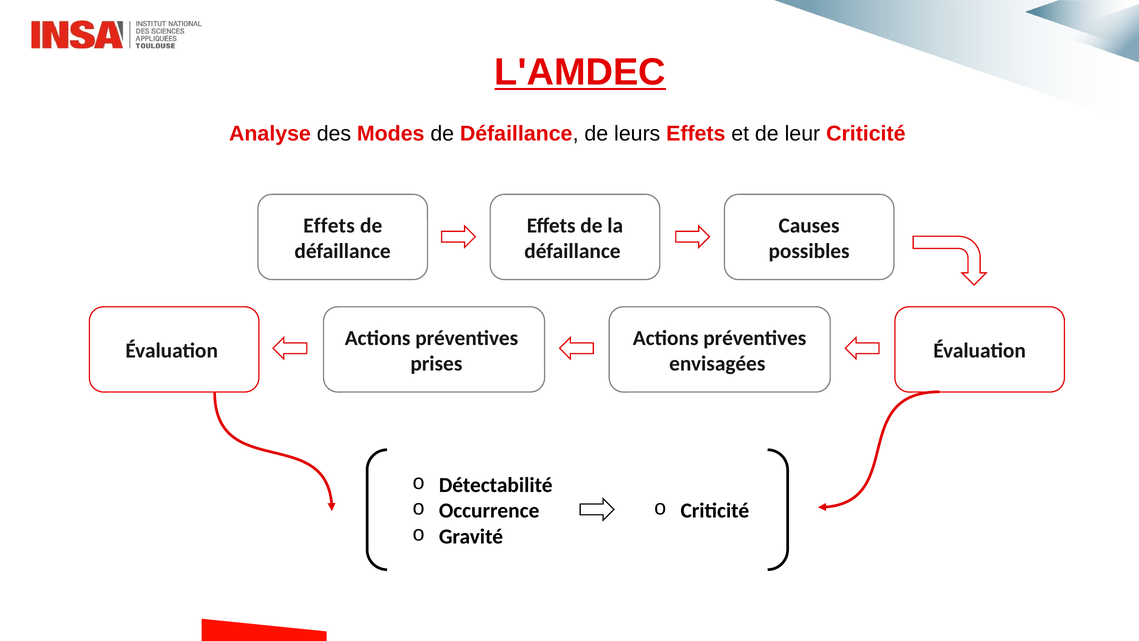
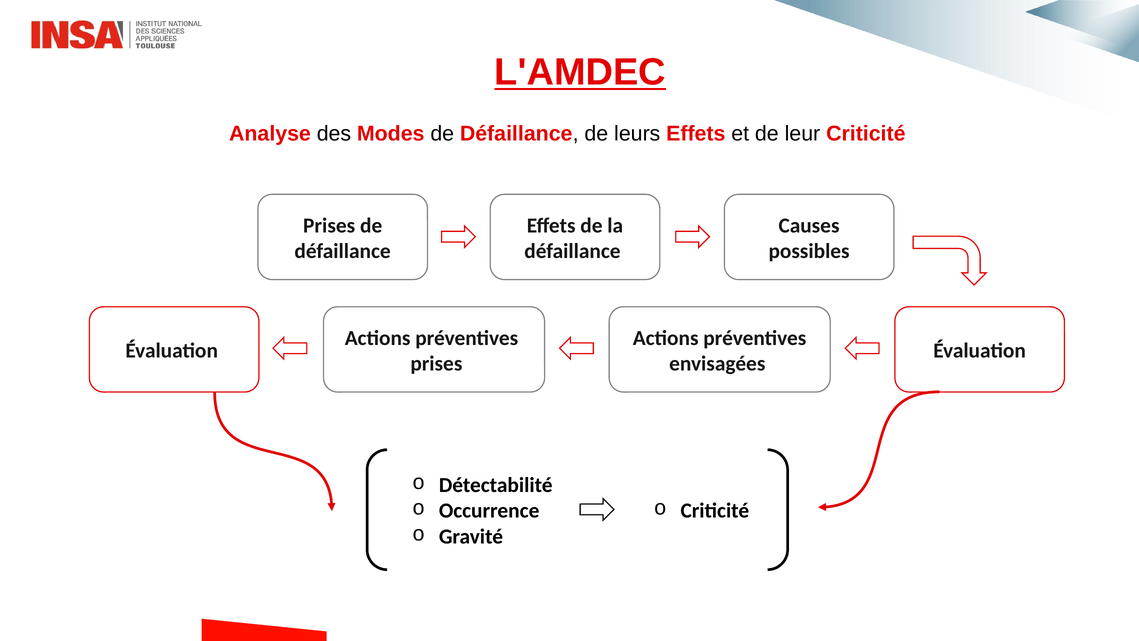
Effets: Effets -> Prises (329, 225)
